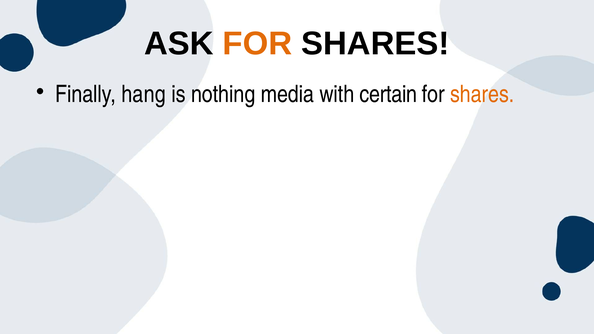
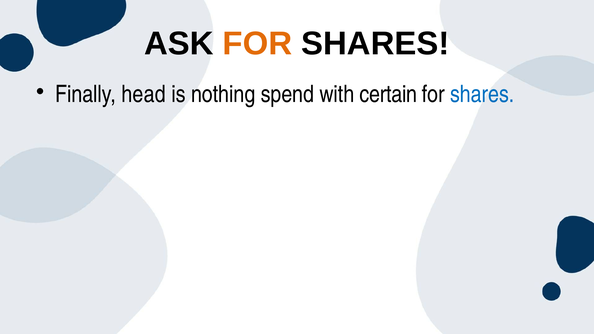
hang: hang -> head (144, 94)
media: media -> spend (287, 94)
shares colour: orange -> blue (482, 94)
